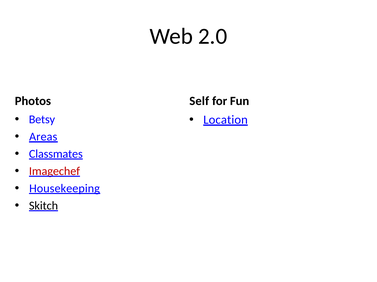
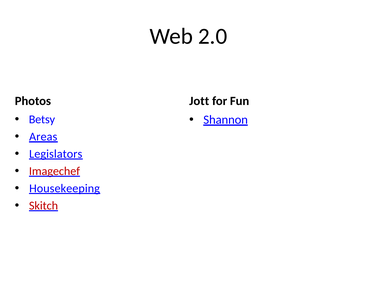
Self: Self -> Jott (199, 101)
Location: Location -> Shannon (226, 120)
Classmates: Classmates -> Legislators (56, 154)
Skitch colour: black -> red (44, 206)
